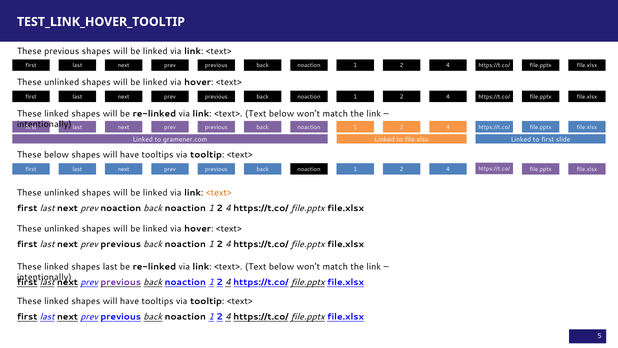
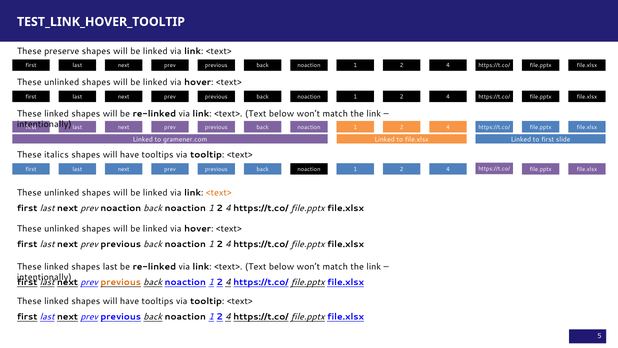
These previous: previous -> preserve (62, 51)
These below: below -> italics (56, 155)
previous colour: purple -> orange (121, 282)
